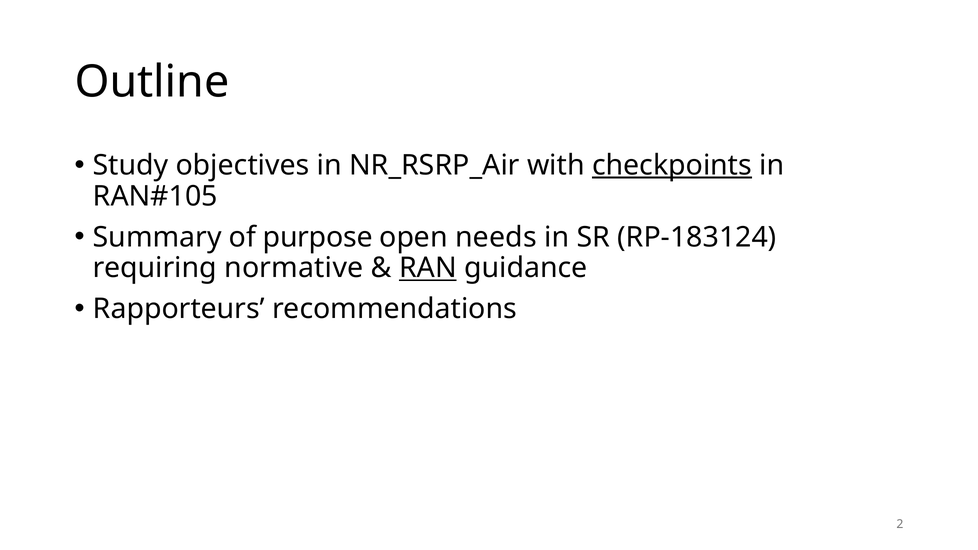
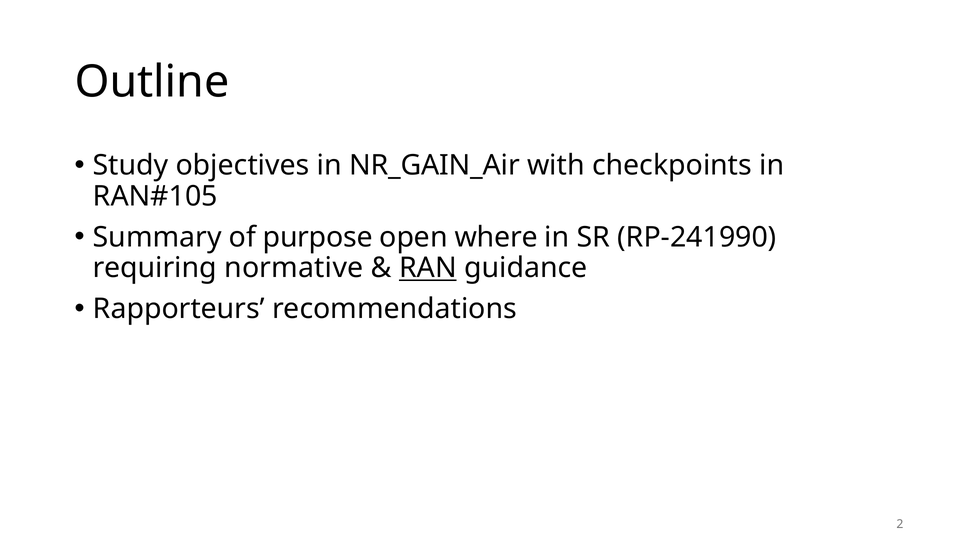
NR_RSRP_Air: NR_RSRP_Air -> NR_GAIN_Air (434, 165)
checkpoints underline: present -> none (672, 165)
needs: needs -> where (496, 237)
RP-183124: RP-183124 -> RP-241990 (697, 237)
